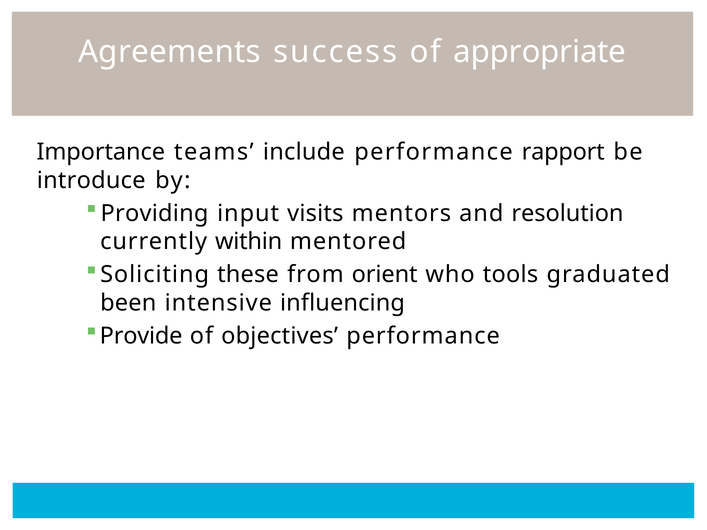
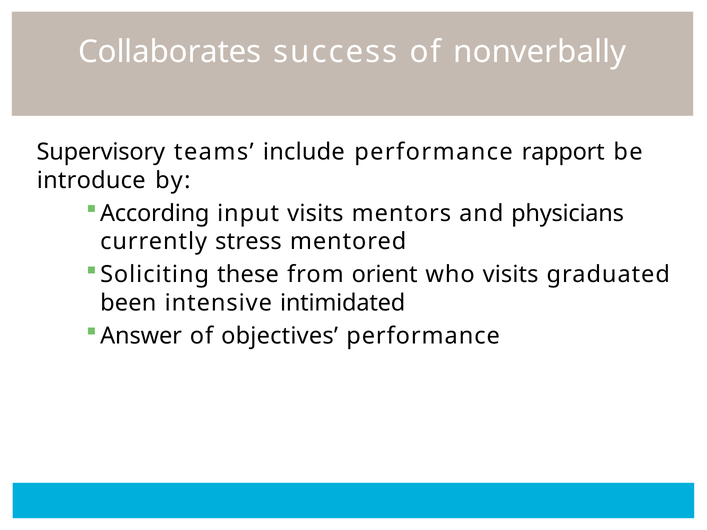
Agreements: Agreements -> Collaborates (170, 52)
appropriate: appropriate -> nonverbally (540, 52)
Importance: Importance -> Supervisory (101, 152)
Providing: Providing -> According (155, 214)
resolution: resolution -> physicians (568, 214)
within: within -> stress (248, 242)
who tools: tools -> visits (511, 275)
influencing: influencing -> intimidated (343, 303)
Provide: Provide -> Answer (141, 336)
